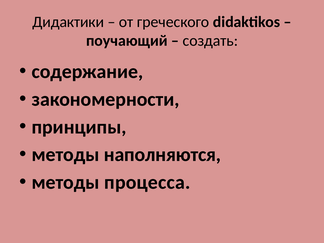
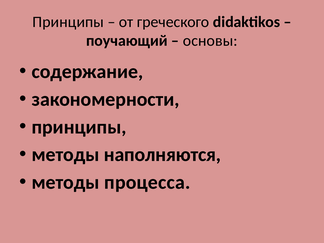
Дидактики: Дидактики -> Принципы (68, 22)
создать: создать -> основы (210, 41)
